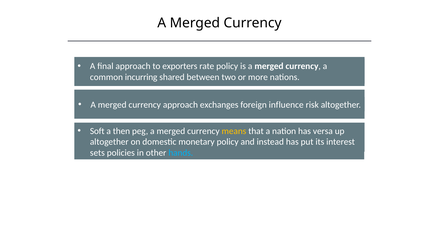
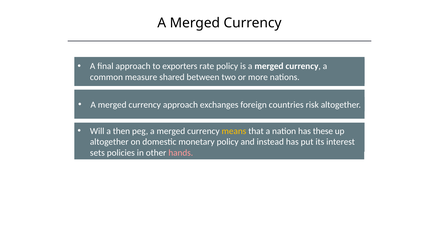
incurring: incurring -> measure (141, 77)
influence: influence -> countries (286, 105)
Soft: Soft -> Will (97, 131)
versa: versa -> these (323, 131)
hands colour: light blue -> pink (181, 153)
